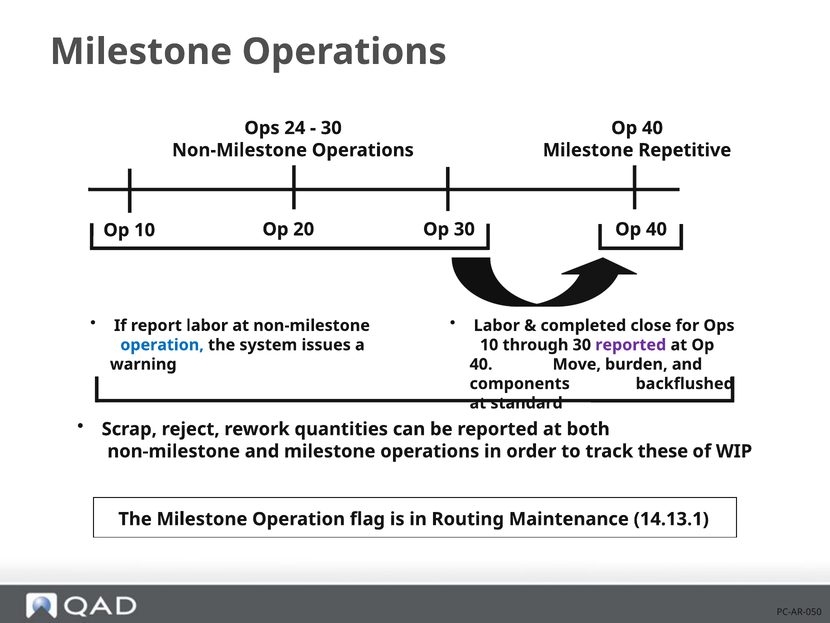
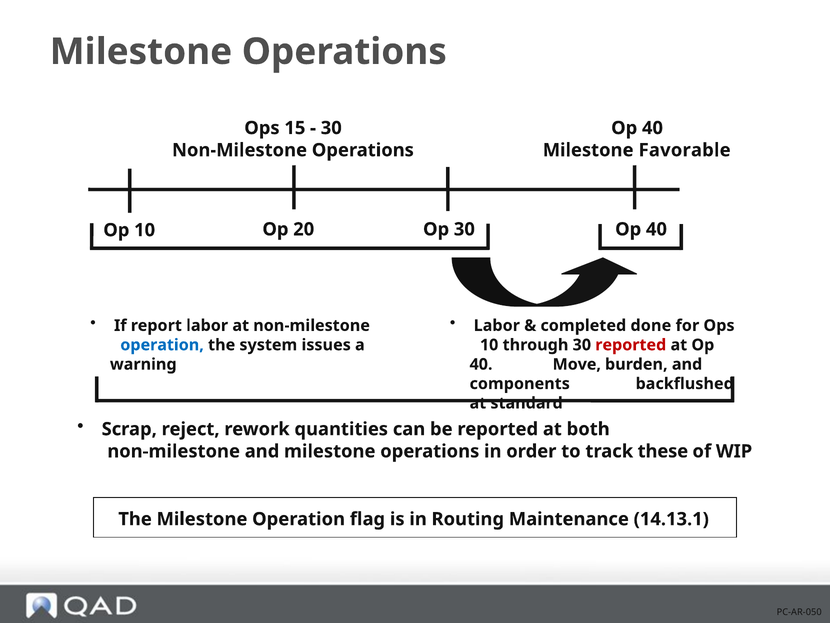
24: 24 -> 15 (295, 128)
Repetitive: Repetitive -> Favorable (685, 150)
close: close -> done (651, 325)
reported colour: purple -> red (631, 345)
